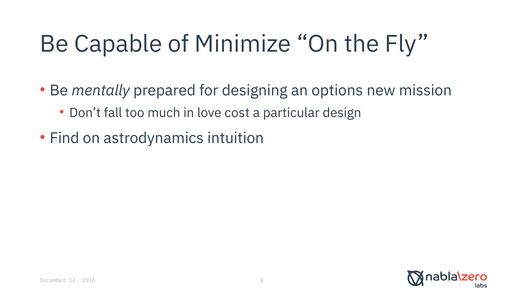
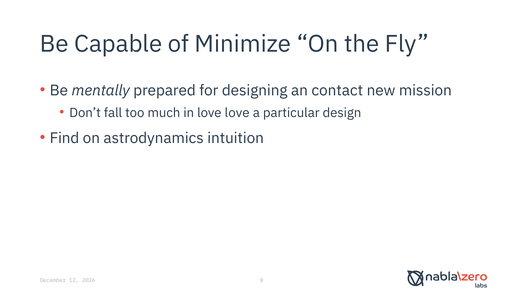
options: options -> contact (337, 90)
love cost: cost -> love (237, 113)
